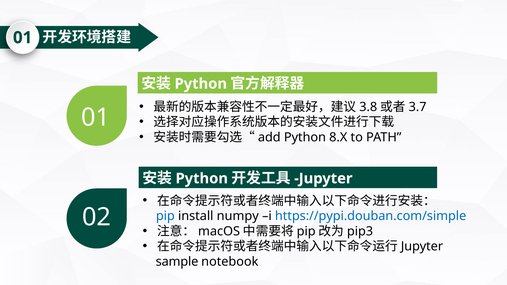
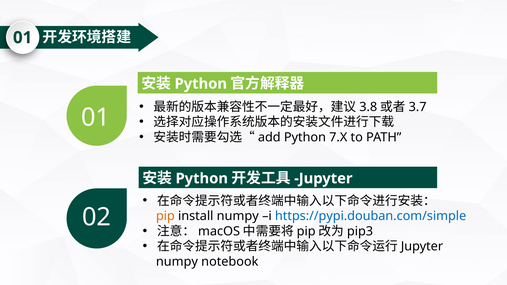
8.X: 8.X -> 7.X (338, 137)
pip colour: blue -> orange (165, 216)
sample: sample -> numpy (177, 262)
